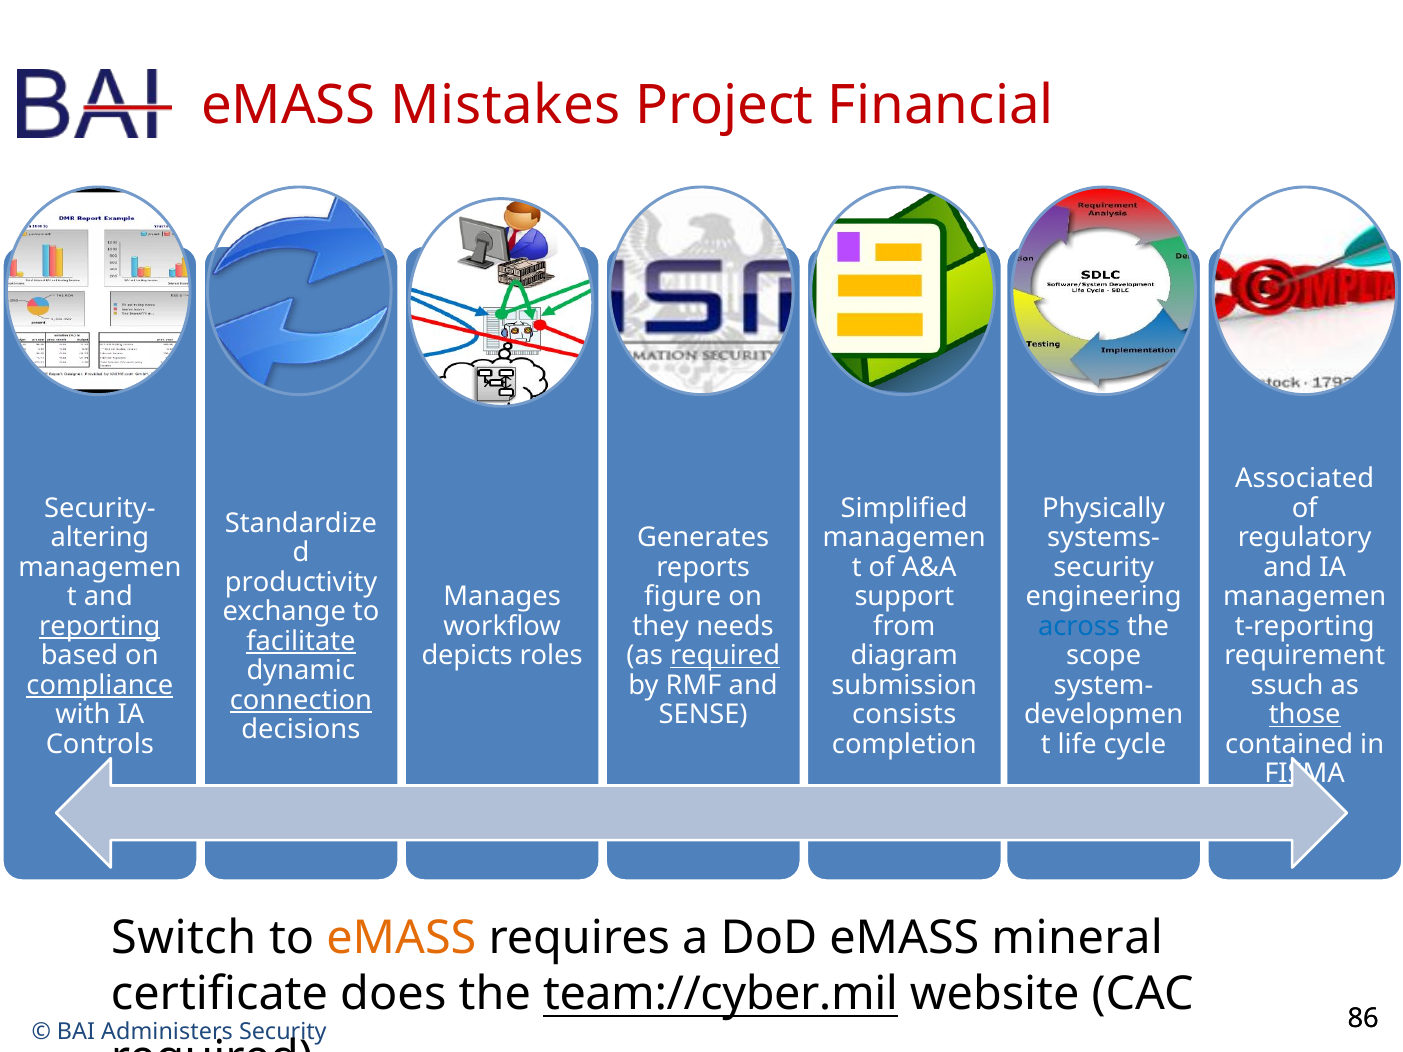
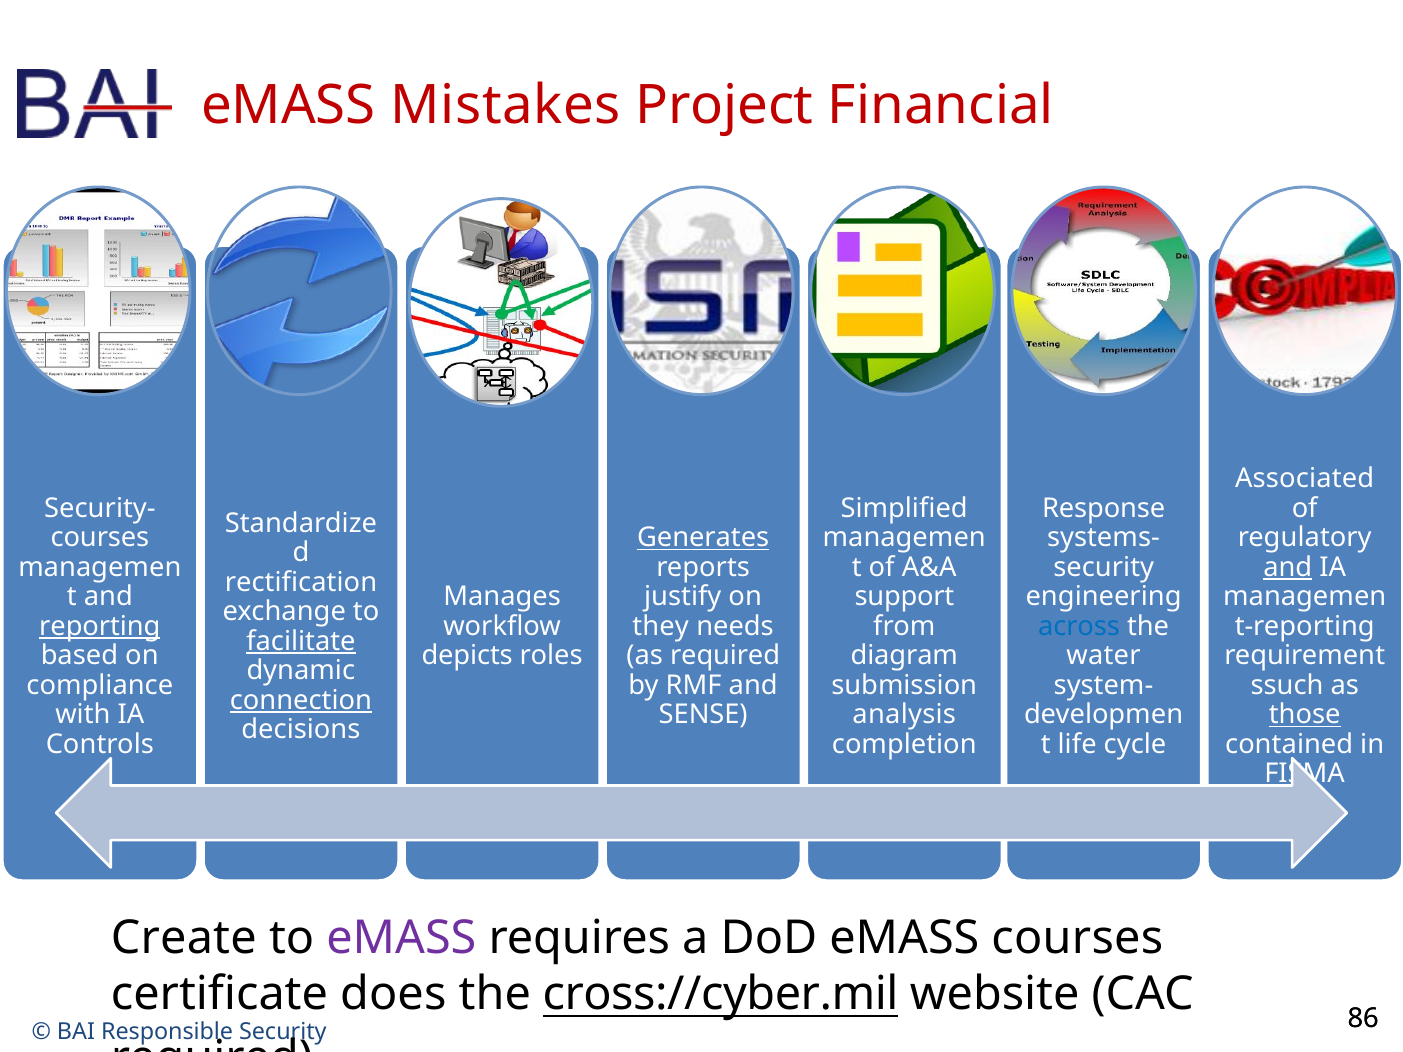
Physically: Physically -> Response (1104, 508)
altering: altering -> courses (100, 538)
Generates underline: none -> present (703, 538)
and underline: none -> present (1288, 567)
productivity: productivity -> rectification (301, 582)
figure: figure -> justify (683, 597)
required underline: present -> none (725, 656)
scope: scope -> water (1103, 656)
compliance underline: present -> none (100, 685)
consists: consists -> analysis (904, 715)
Switch: Switch -> Create (184, 939)
eMASS colour: orange -> purple (401, 939)
eMASS mineral: mineral -> courses (1077, 939)
team://cyber.mil: team://cyber.mil -> cross://cyber.mil (721, 995)
Administers: Administers -> Responsible (167, 1032)
